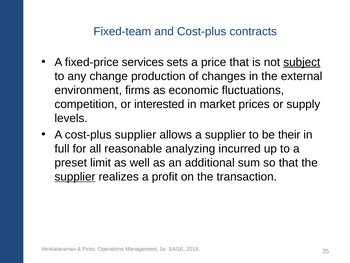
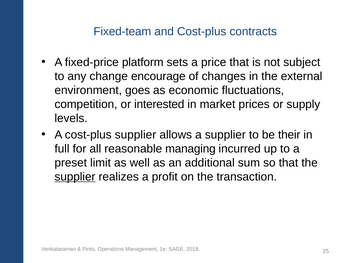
services: services -> platform (143, 62)
subject underline: present -> none (302, 62)
production: production -> encourage (158, 76)
firms: firms -> goes (138, 90)
analyzing: analyzing -> managing (190, 148)
